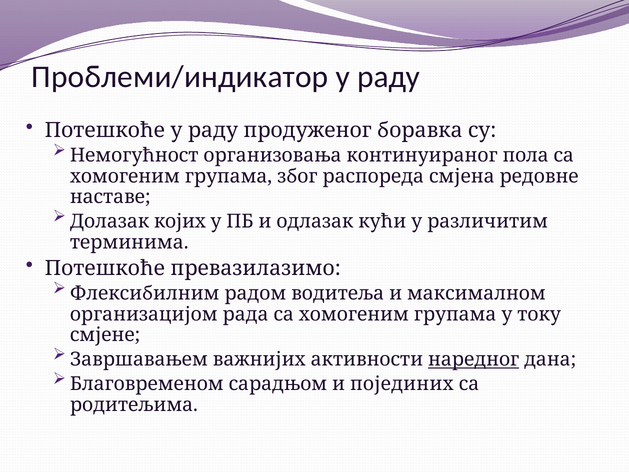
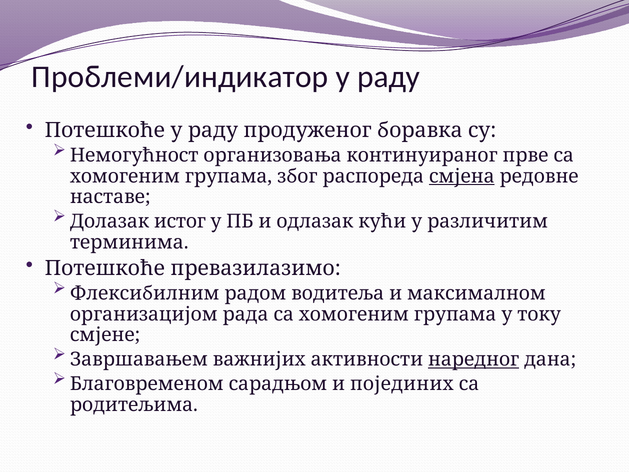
пола: пола -> прве (526, 155)
смјена underline: none -> present (462, 176)
којих: којих -> истог (180, 221)
